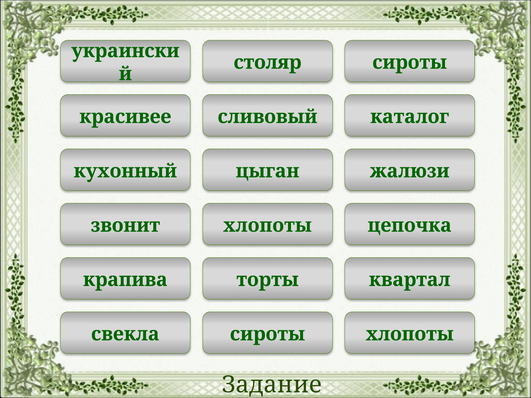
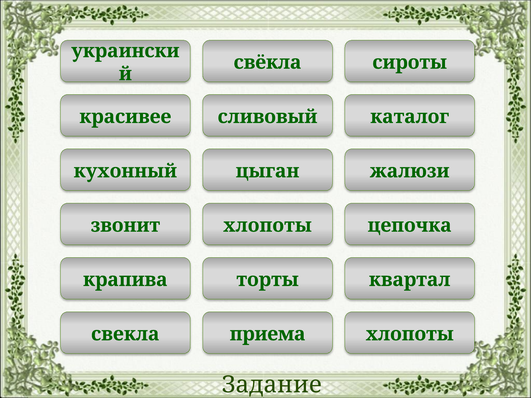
столяр: столяр -> свёкла (268, 62)
сироты: сироты -> приема (268, 334)
